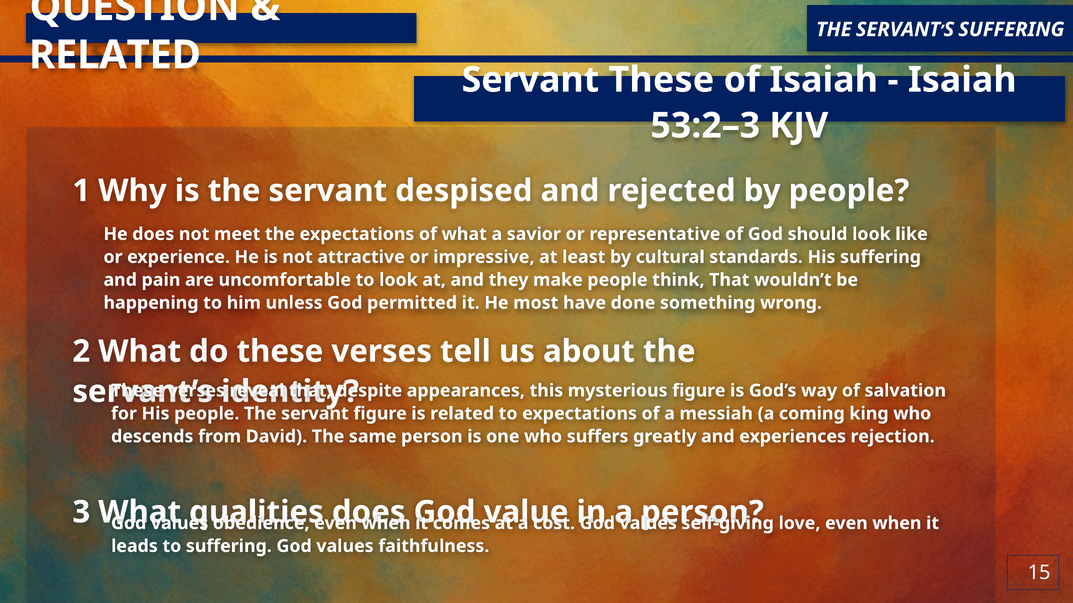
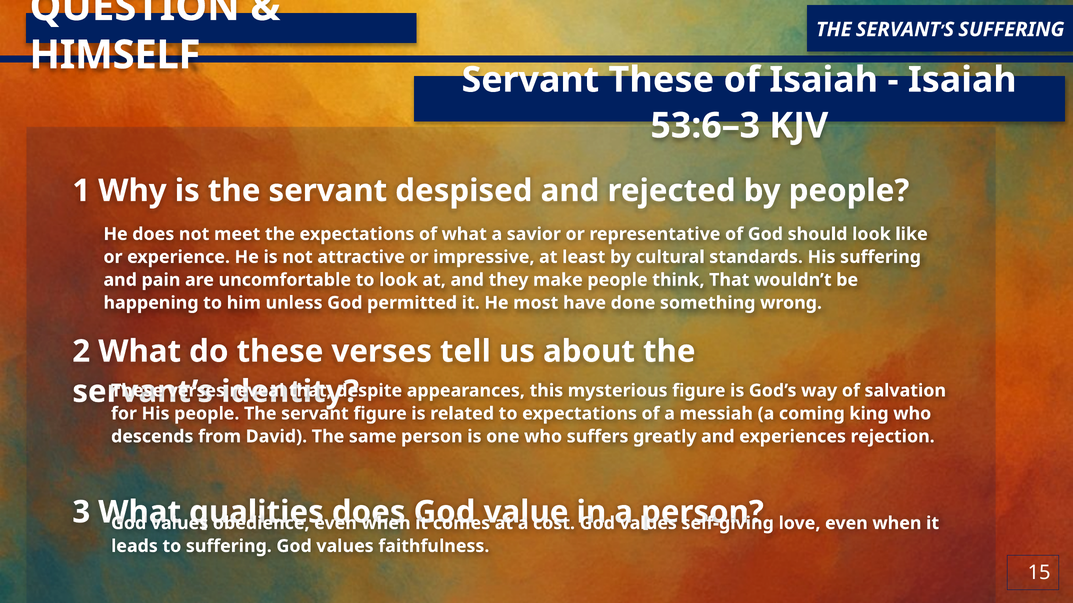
RELATED: RELATED -> HIMSELF (115, 55)
53:2–3: 53:2–3 -> 53:6–3 (705, 126)
